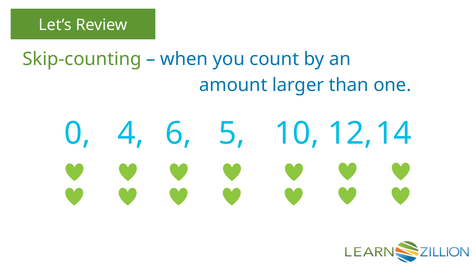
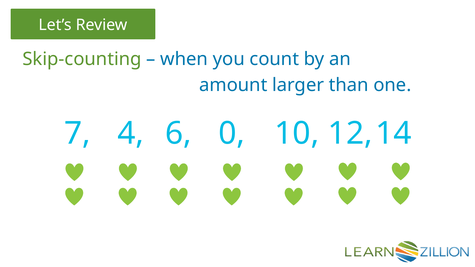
0: 0 -> 7 (77, 133)
5: 5 -> 0 (232, 133)
